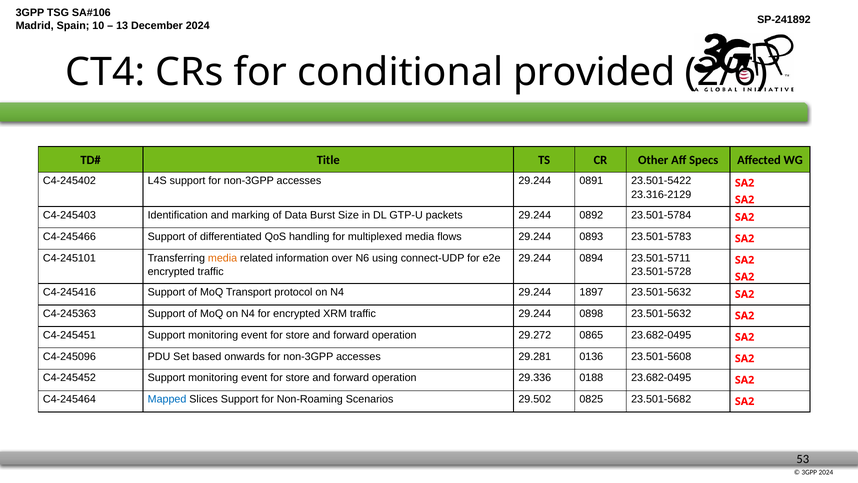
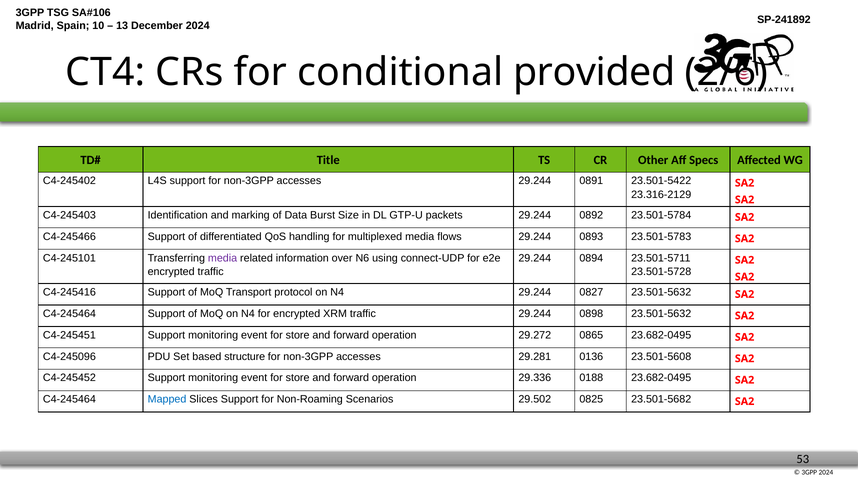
media colour: orange -> purple (223, 258)
1897: 1897 -> 0827 (591, 292)
C4-245363: C4-245363 -> C4-245464 (69, 313)
onwards: onwards -> structure (245, 356)
